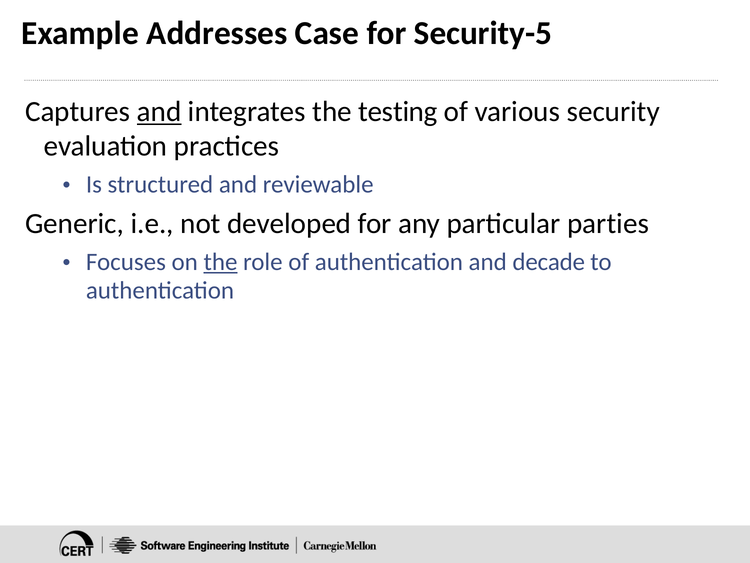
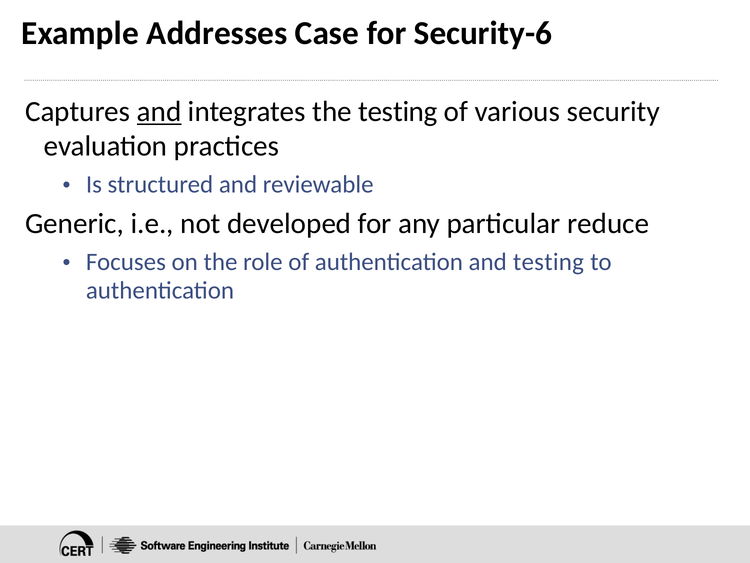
Security-5: Security-5 -> Security-6 (483, 33)
parties: parties -> reduce (608, 223)
the underline: present -> none (220, 262)
and decade: decade -> testing (548, 262)
